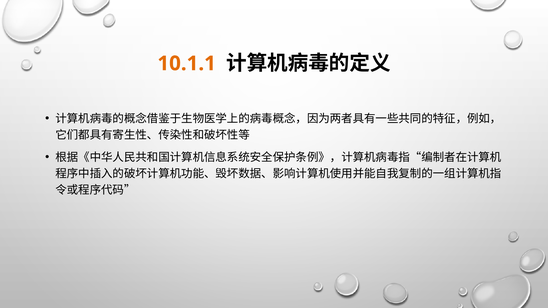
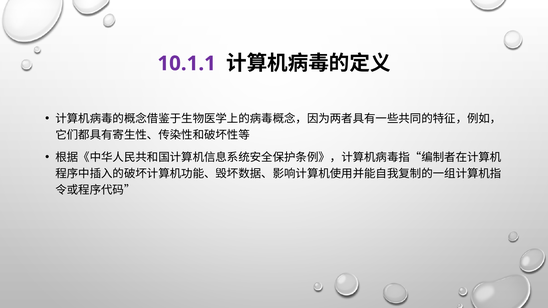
10.1.1 colour: orange -> purple (187, 64)
